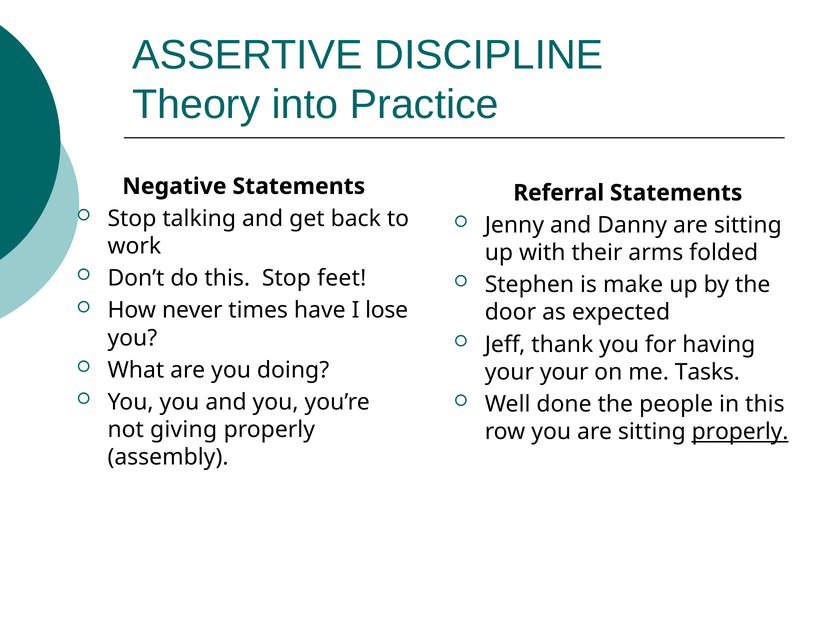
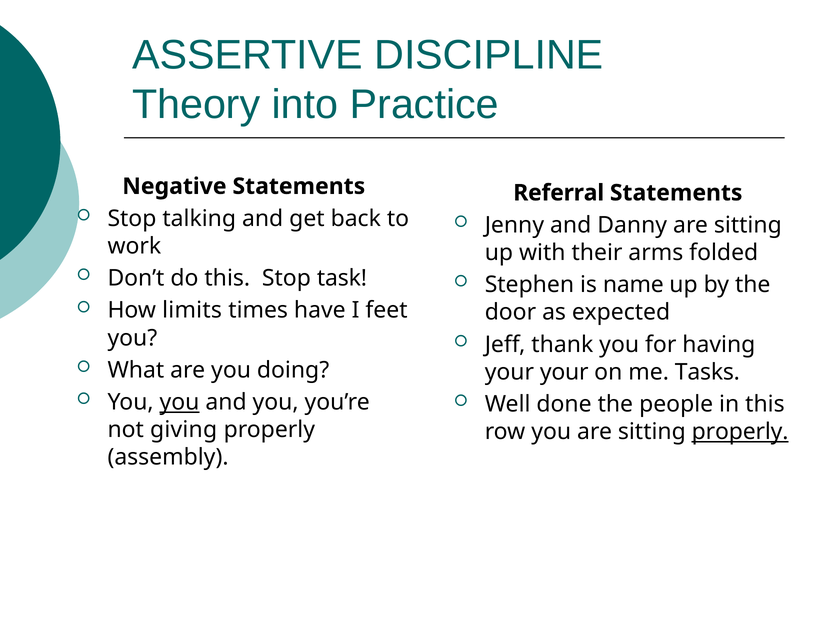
feet: feet -> task (342, 278)
make: make -> name (633, 284)
never: never -> limits (192, 310)
lose: lose -> feet (387, 310)
you underline: none -> present (179, 402)
